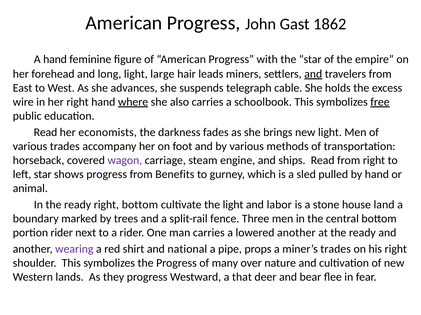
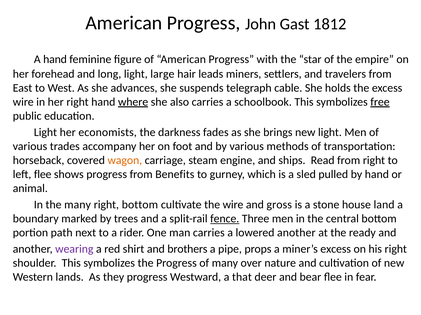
1862: 1862 -> 1812 (330, 24)
and underline: present -> none (313, 74)
Read: Read -> Light (45, 132)
wagon colour: purple -> orange (125, 161)
left star: star -> flee (43, 175)
In the ready: ready -> many (78, 205)
the light: light -> wire (233, 205)
labor: labor -> gross (279, 205)
fence underline: none -> present (225, 219)
portion rider: rider -> path (62, 233)
national: national -> brothers (187, 249)
miner’s trades: trades -> excess (336, 249)
